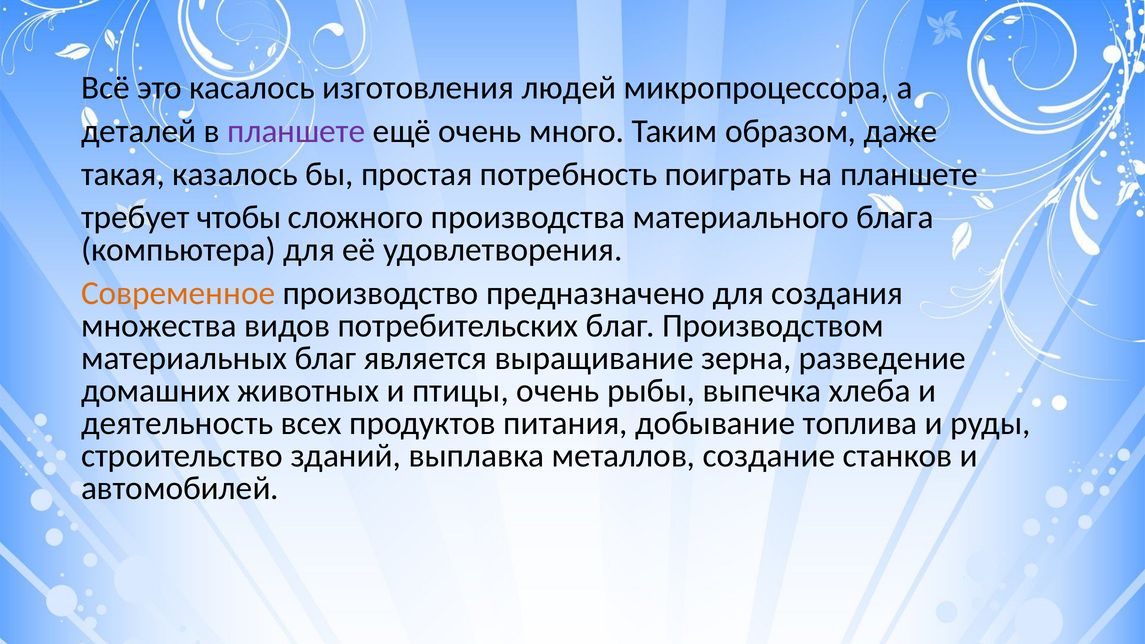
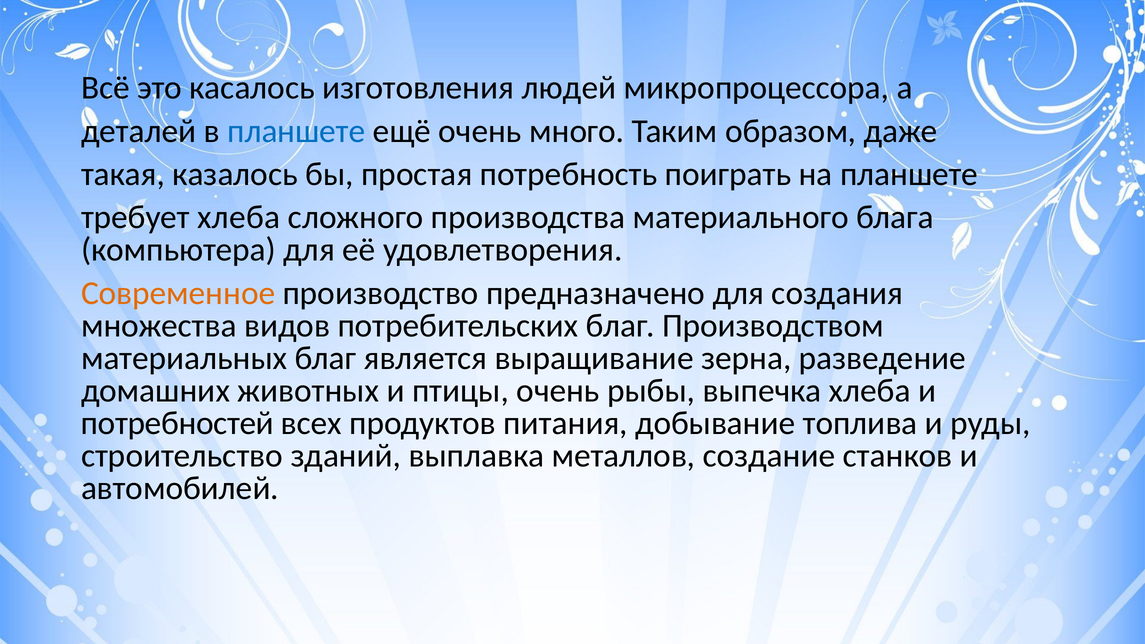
планшете colour: purple -> blue (296, 131)
требует чтобы: чтобы -> хлеба (239, 217)
деятельность: деятельность -> потребностей (177, 423)
